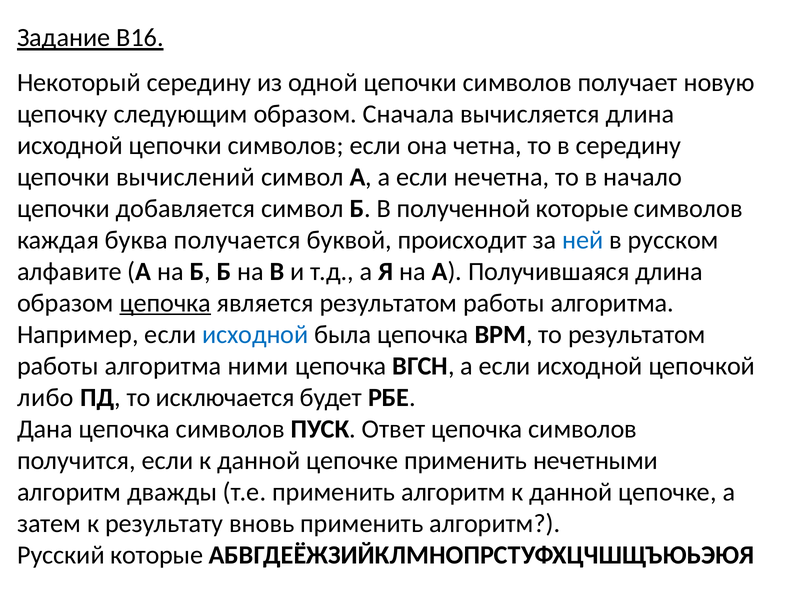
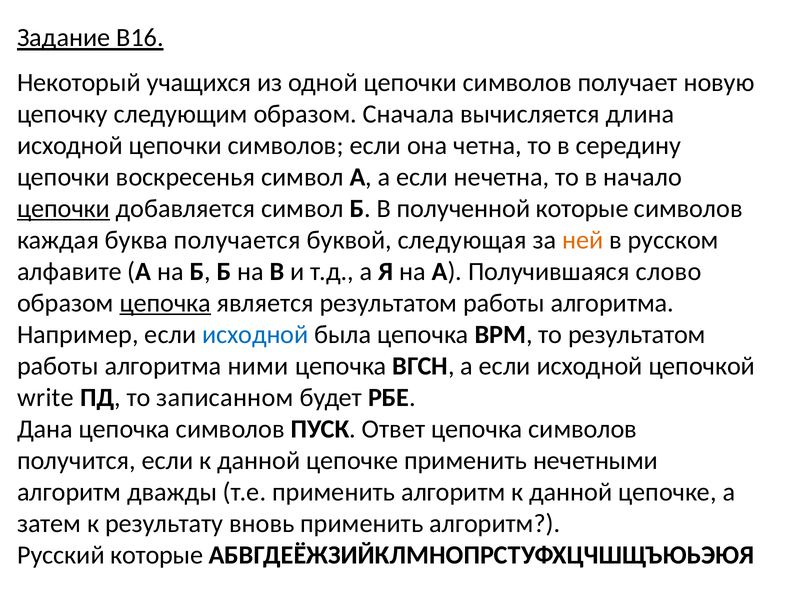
Некоторый середину: середину -> учащихся (199, 82)
вычислений: вычислений -> воскресенья (186, 177)
цепочки underline: none -> present (64, 208)
происходит: происходит -> следующая (462, 240)
ней colour: blue -> orange (583, 240)
Получившаяся длина: длина -> слово (669, 271)
либо: либо -> write (46, 397)
исключается: исключается -> записанном (225, 397)
